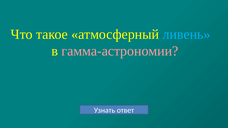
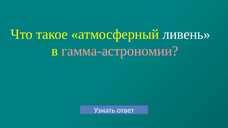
ливень colour: light blue -> white (187, 34)
